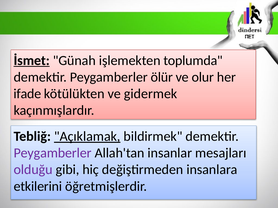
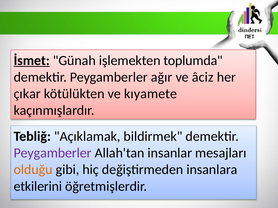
ölür: ölür -> ağır (162, 77)
olur: olur -> âciz (203, 77)
ifade: ifade -> çıkar (27, 94)
gidermek: gidermek -> kıyamete (151, 94)
Açıklamak underline: present -> none (87, 137)
olduğu colour: purple -> orange (33, 170)
